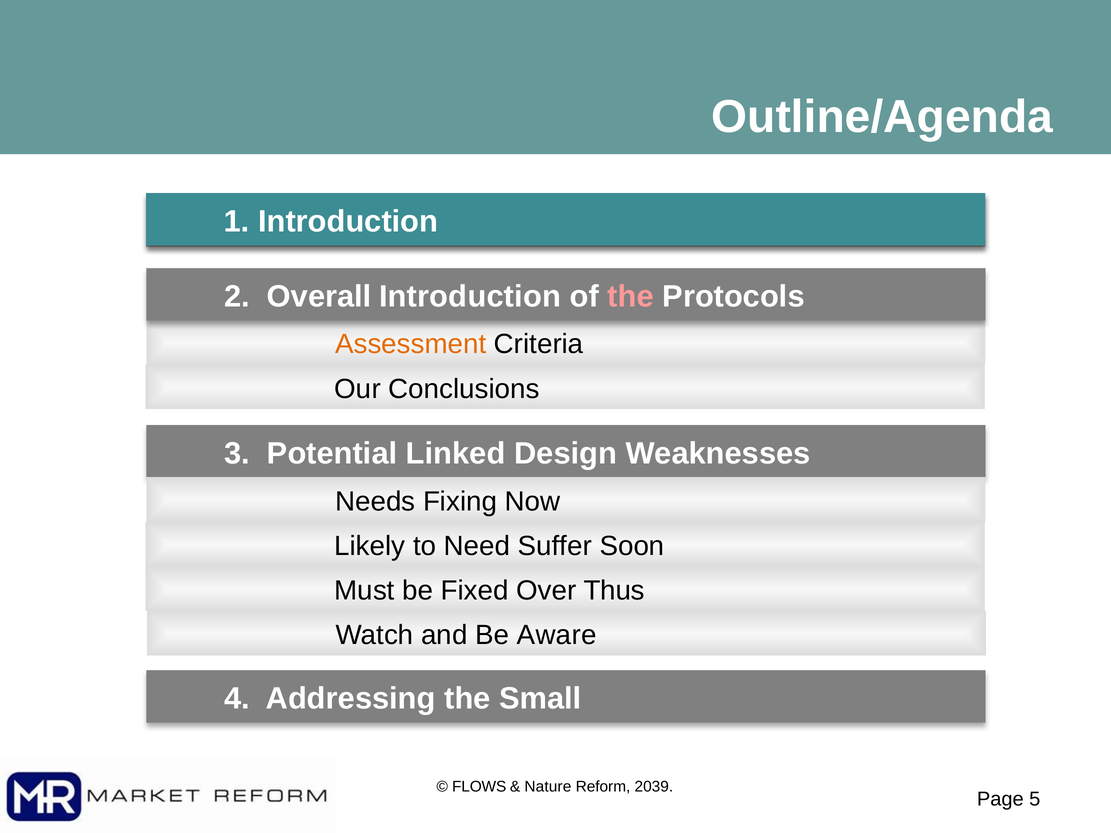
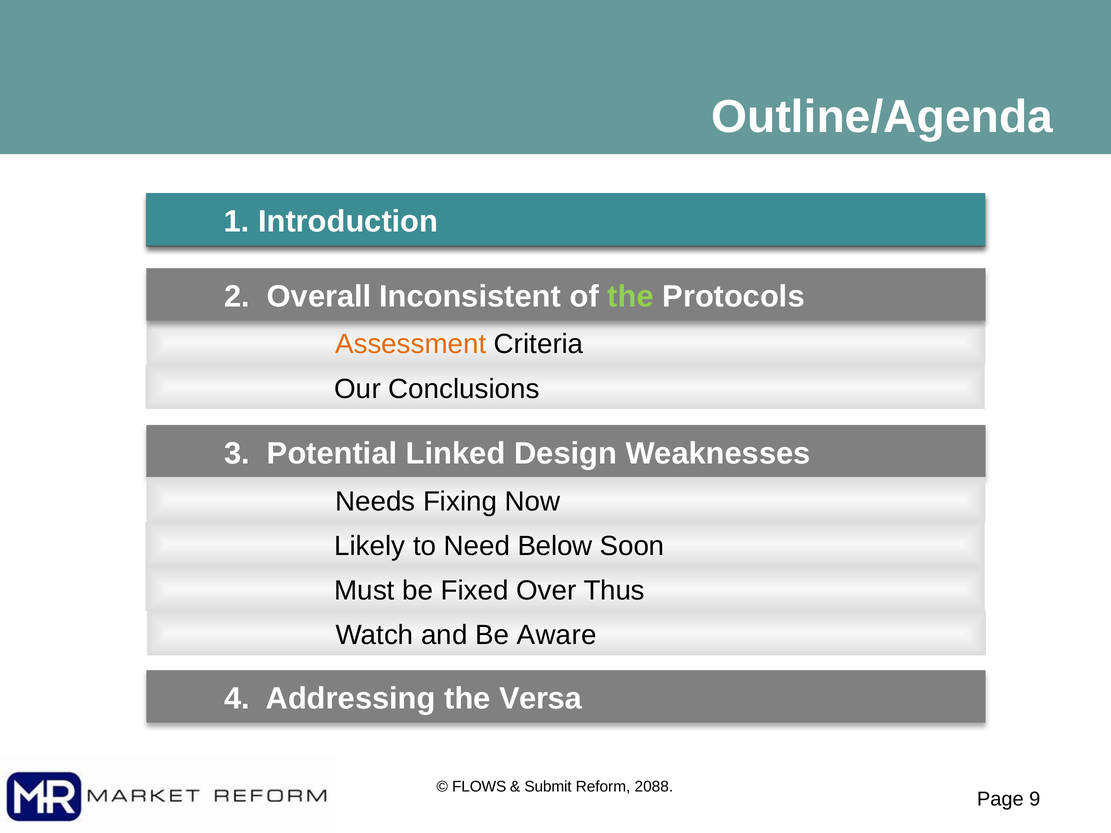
Overall Introduction: Introduction -> Inconsistent (470, 297)
the colour: pink -> light green (631, 297)
Suffer: Suffer -> Below (555, 546)
Small: Small -> Versa (540, 699)
Nature: Nature -> Submit (548, 787)
2039: 2039 -> 2088 (654, 787)
5: 5 -> 9 (1035, 799)
